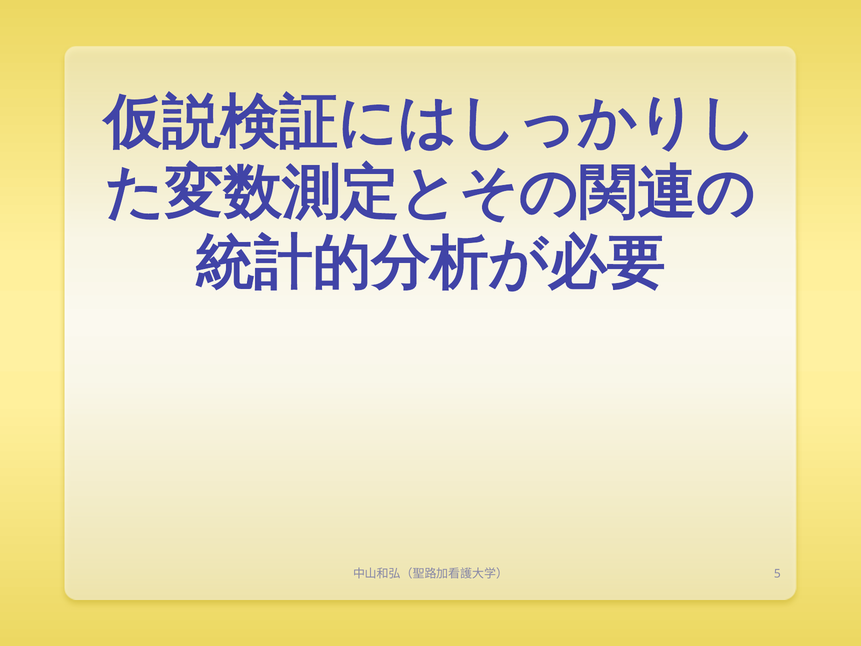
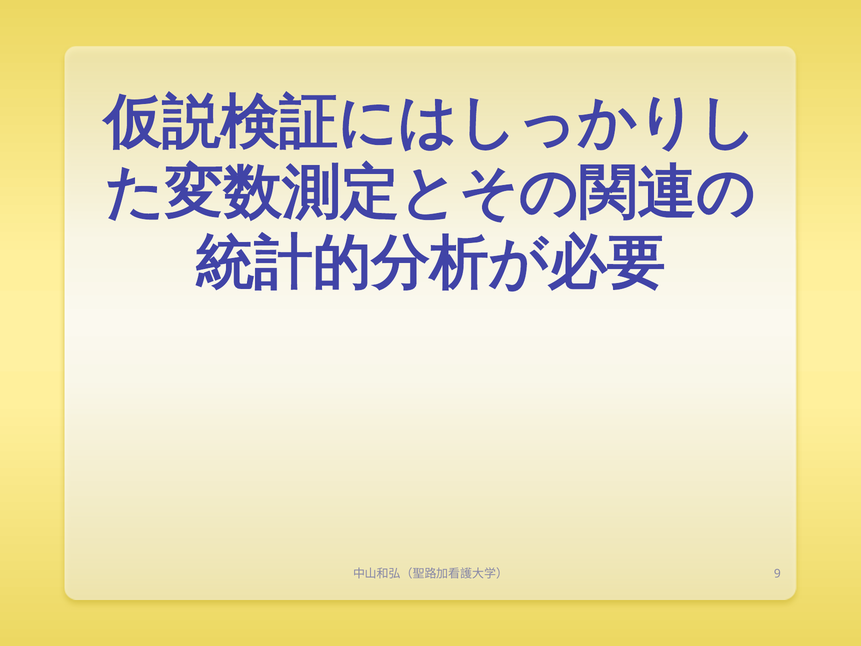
5: 5 -> 9 (777, 573)
